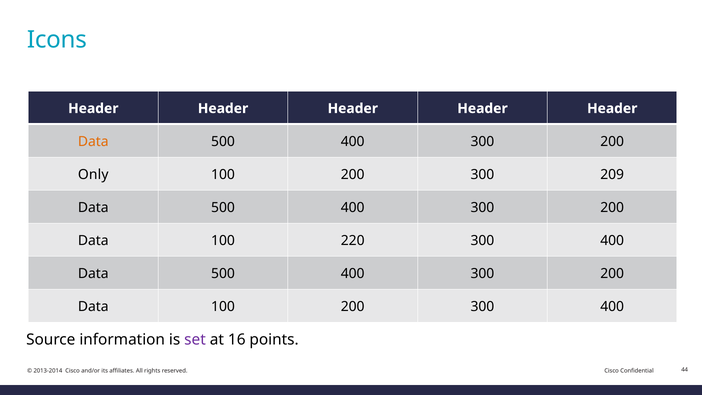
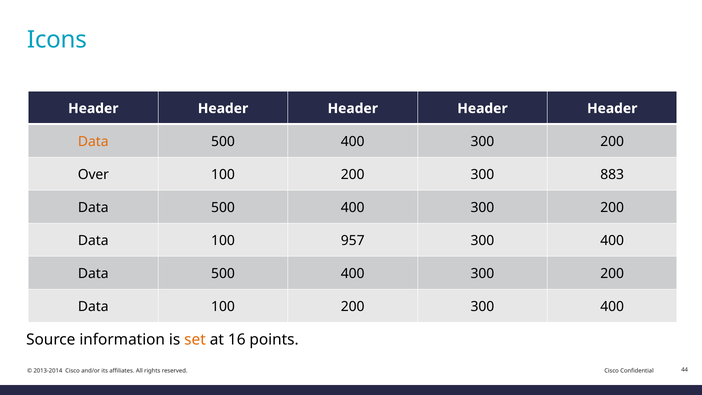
Only: Only -> Over (93, 174)
209: 209 -> 883 (612, 174)
220: 220 -> 957 (353, 240)
set colour: purple -> orange (195, 339)
